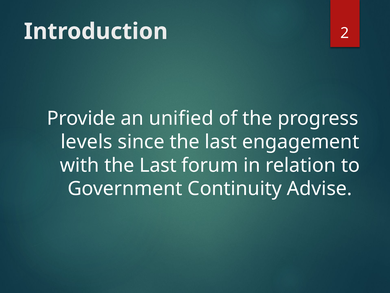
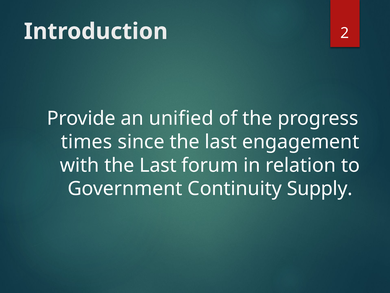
levels: levels -> times (87, 142)
Advise: Advise -> Supply (320, 188)
